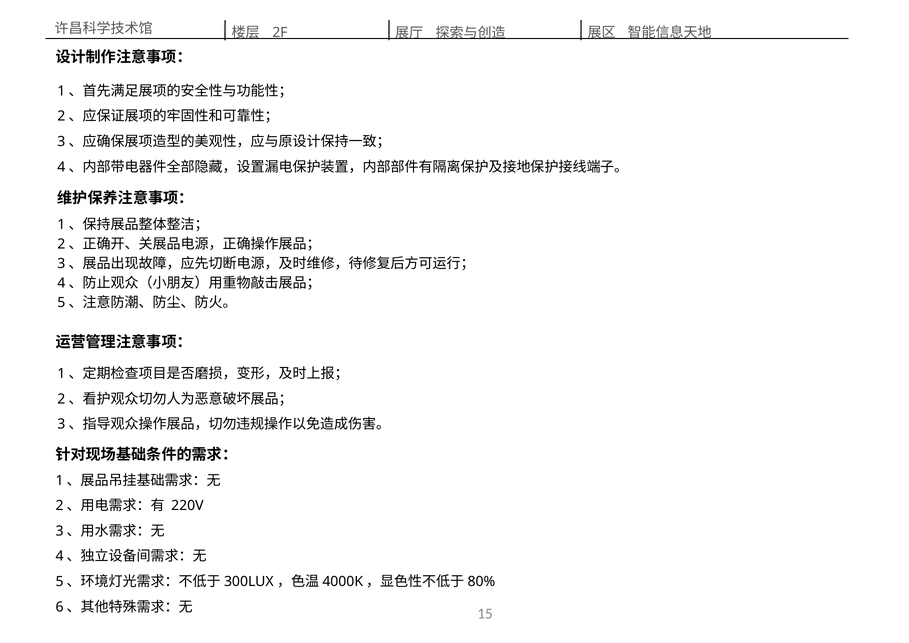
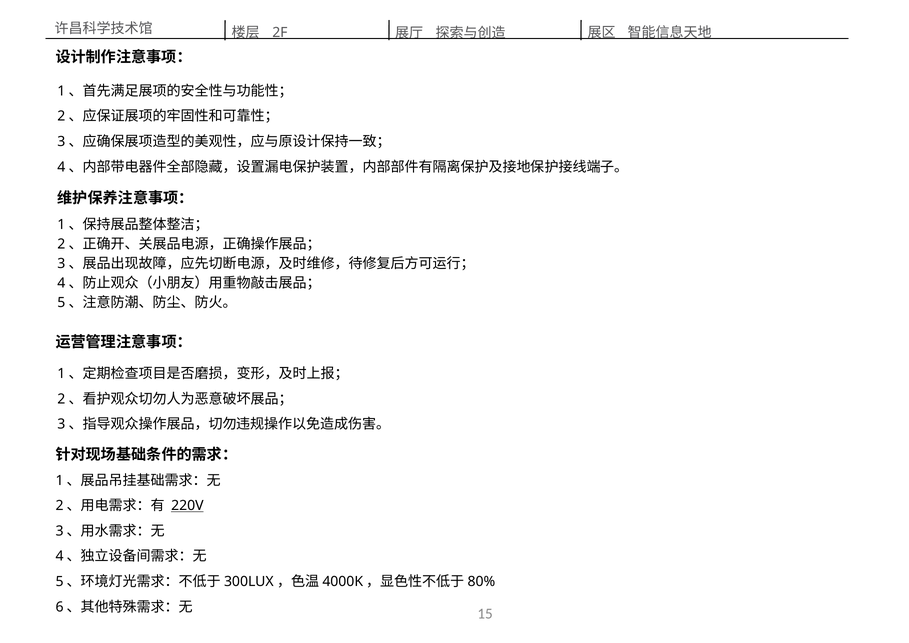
220V underline: none -> present (187, 506)
